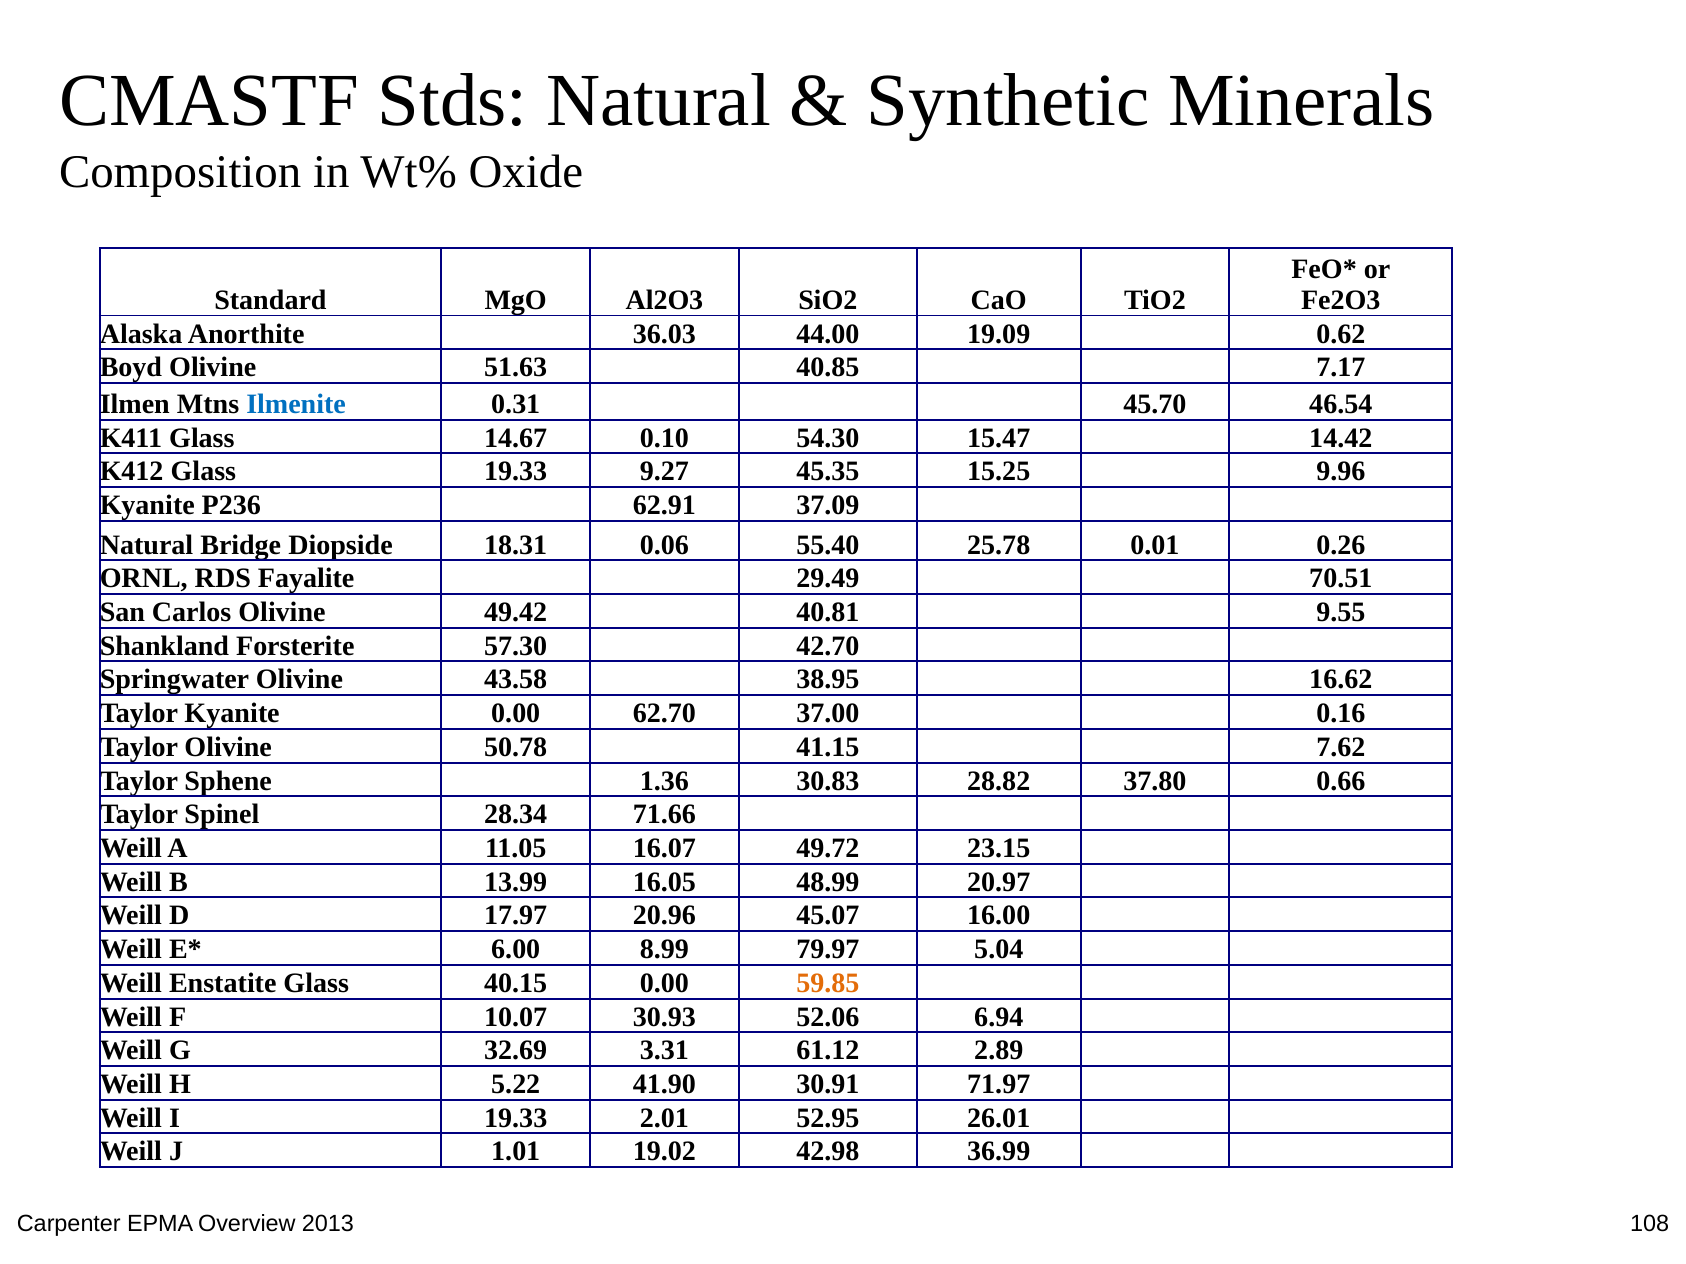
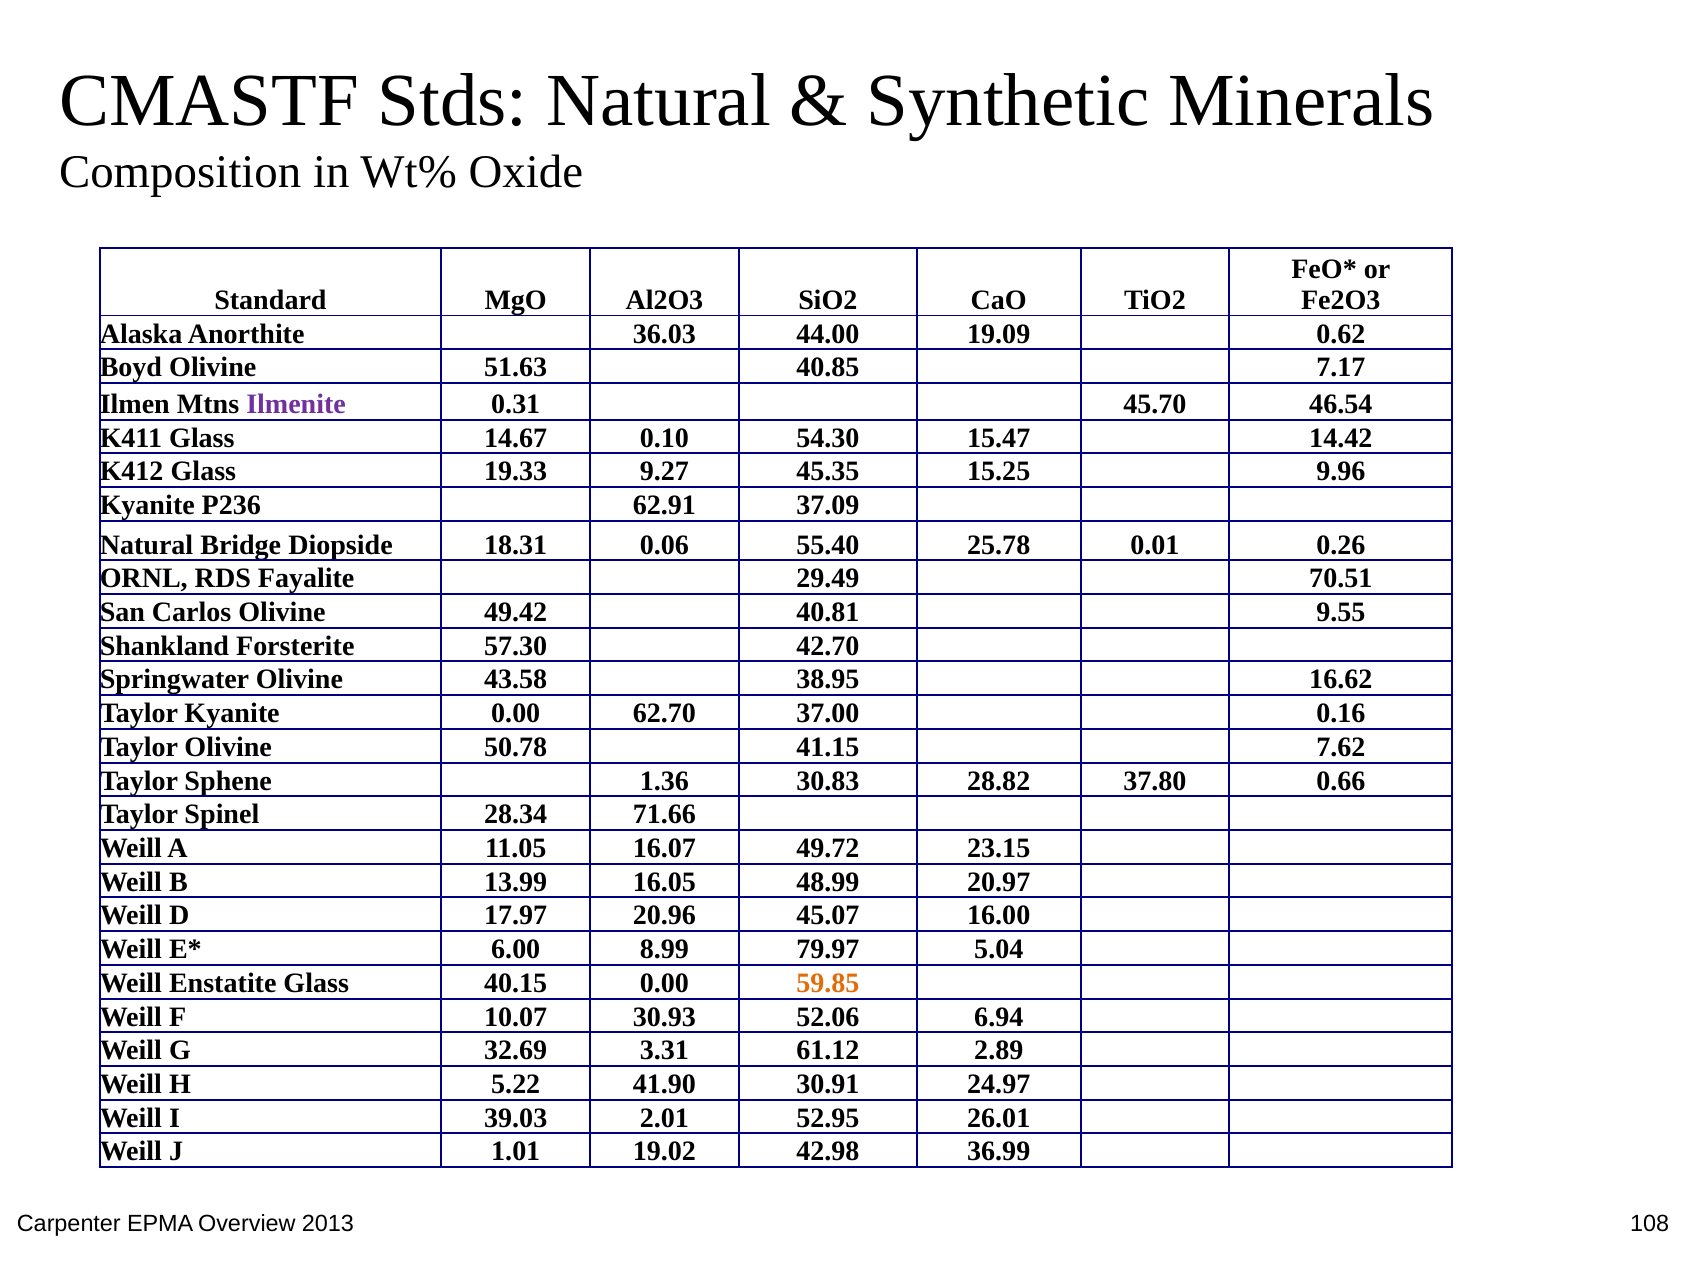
Ilmenite colour: blue -> purple (296, 404)
71.97: 71.97 -> 24.97 (999, 1085)
I 19.33: 19.33 -> 39.03 (516, 1118)
